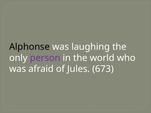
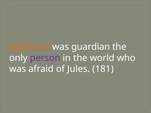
Alphonse colour: black -> orange (29, 47)
laughing: laughing -> guardian (91, 47)
673: 673 -> 181 (103, 69)
